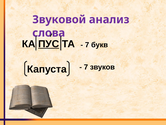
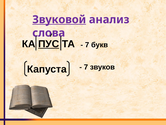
Звуковой underline: none -> present (59, 19)
